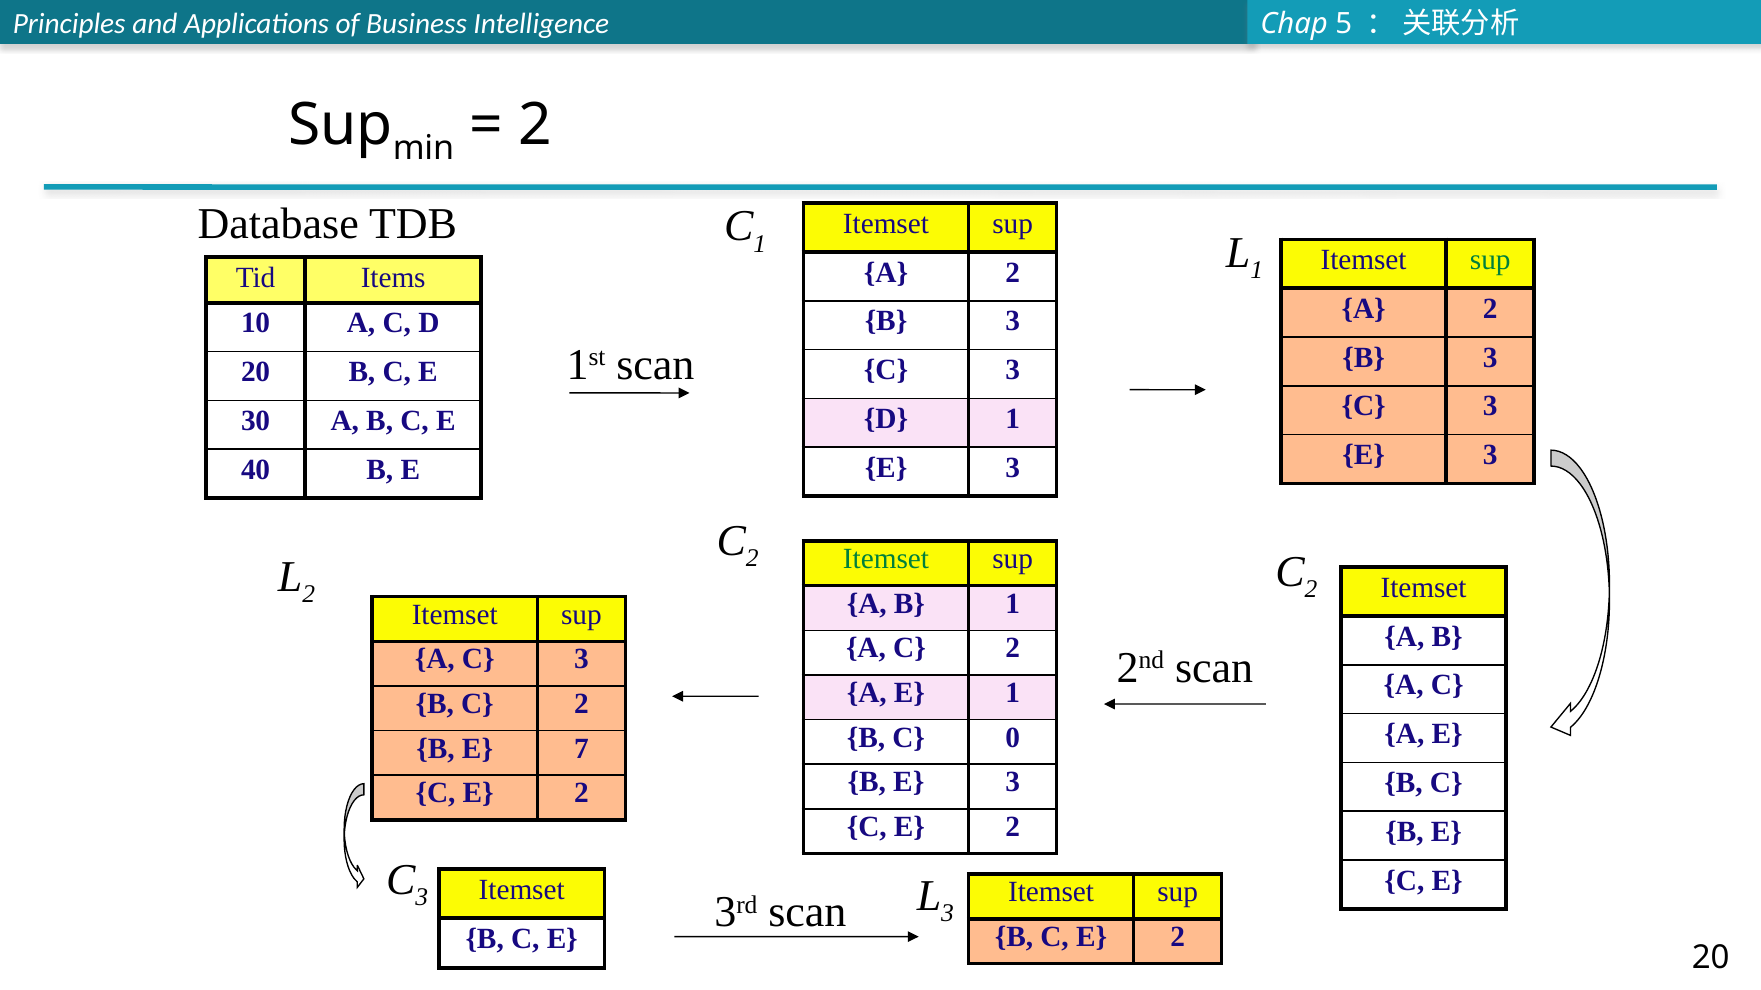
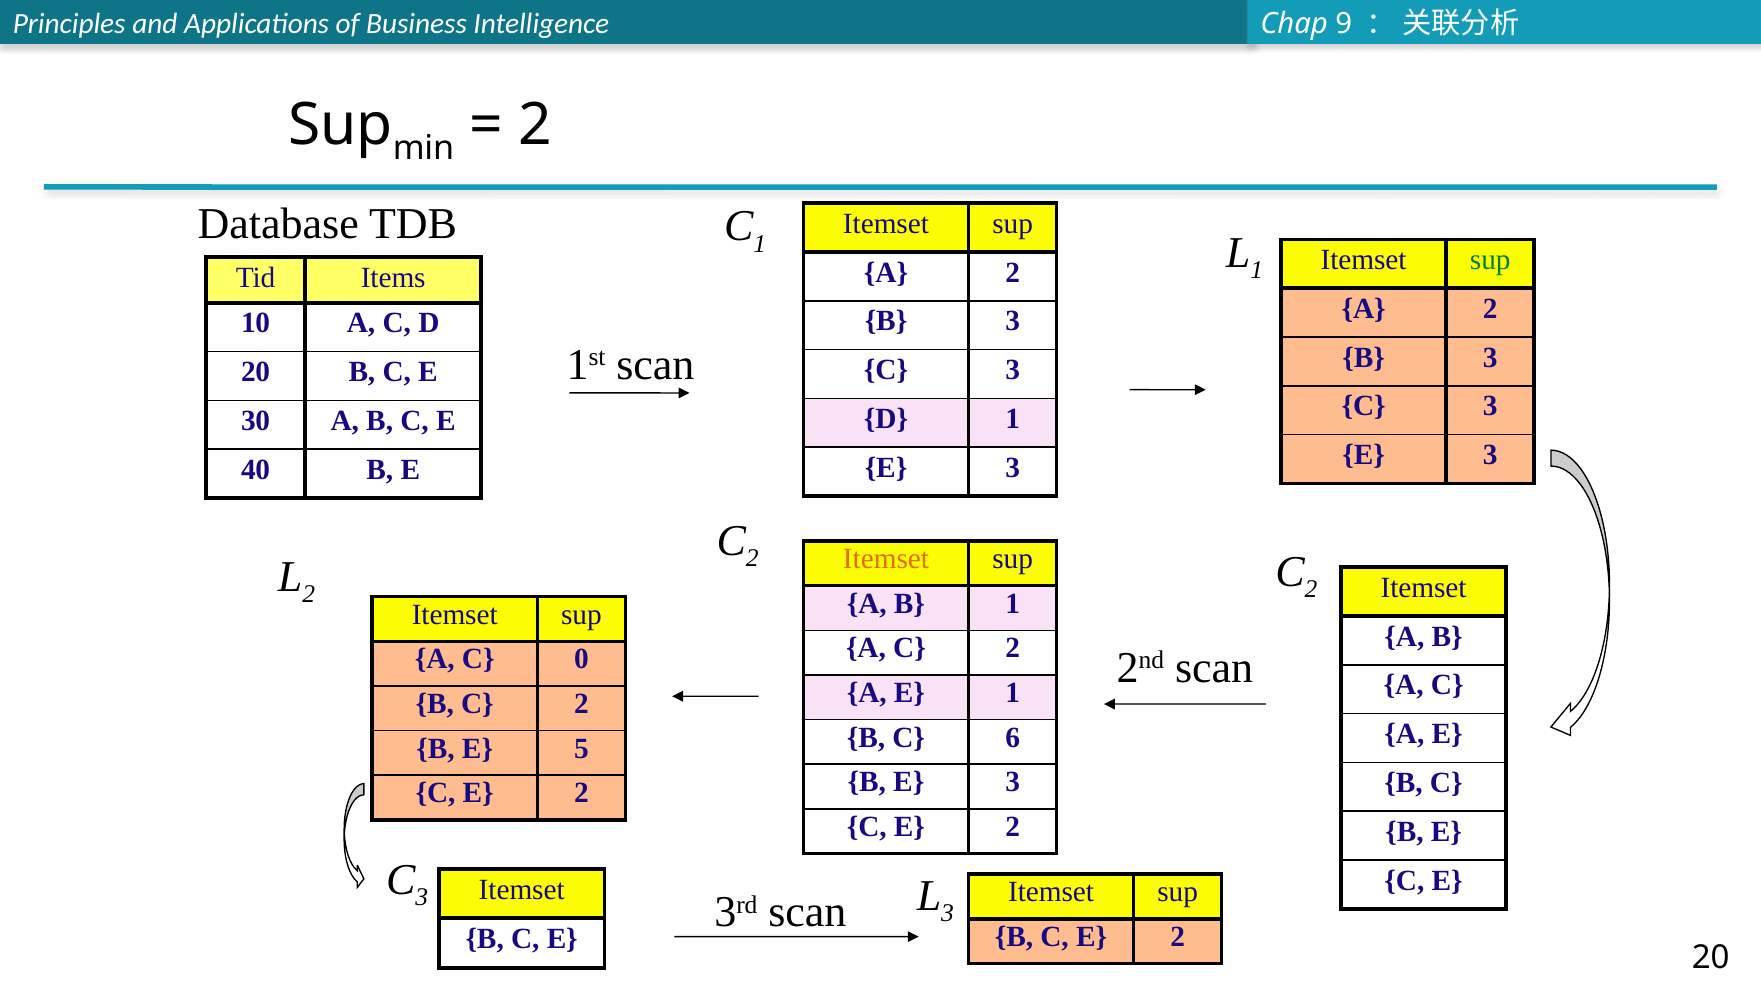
5: 5 -> 9 (1344, 24)
Itemset colour: green -> orange (886, 559)
A C 3: 3 -> 0 (581, 659)
0: 0 -> 6 (1013, 738)
7: 7 -> 5 (581, 749)
